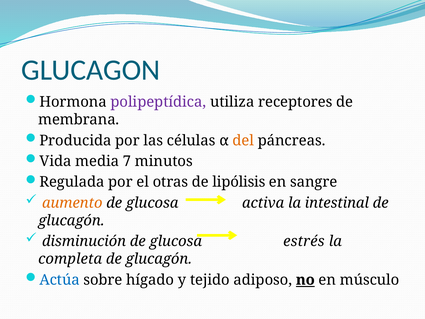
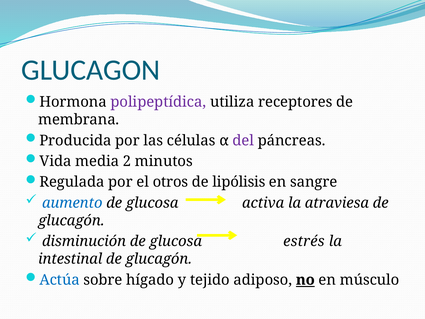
del colour: orange -> purple (243, 140)
7: 7 -> 2 (127, 161)
otras: otras -> otros (170, 182)
aumento colour: orange -> blue (72, 203)
intestinal: intestinal -> atraviesa (337, 203)
completa: completa -> intestinal (70, 259)
